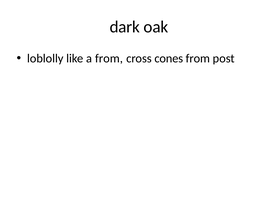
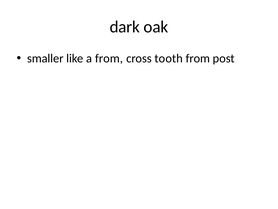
loblolly: loblolly -> smaller (45, 58)
cones: cones -> tooth (169, 58)
